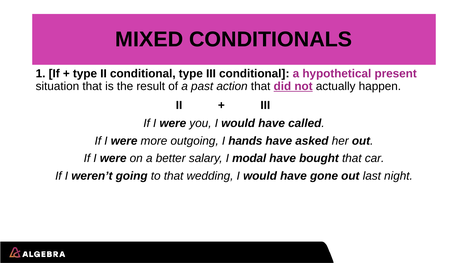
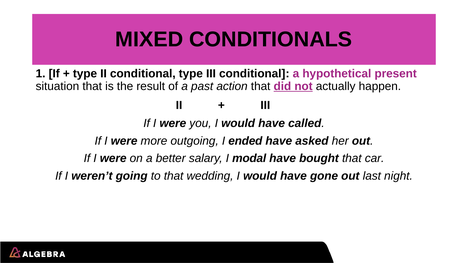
hands: hands -> ended (245, 141)
